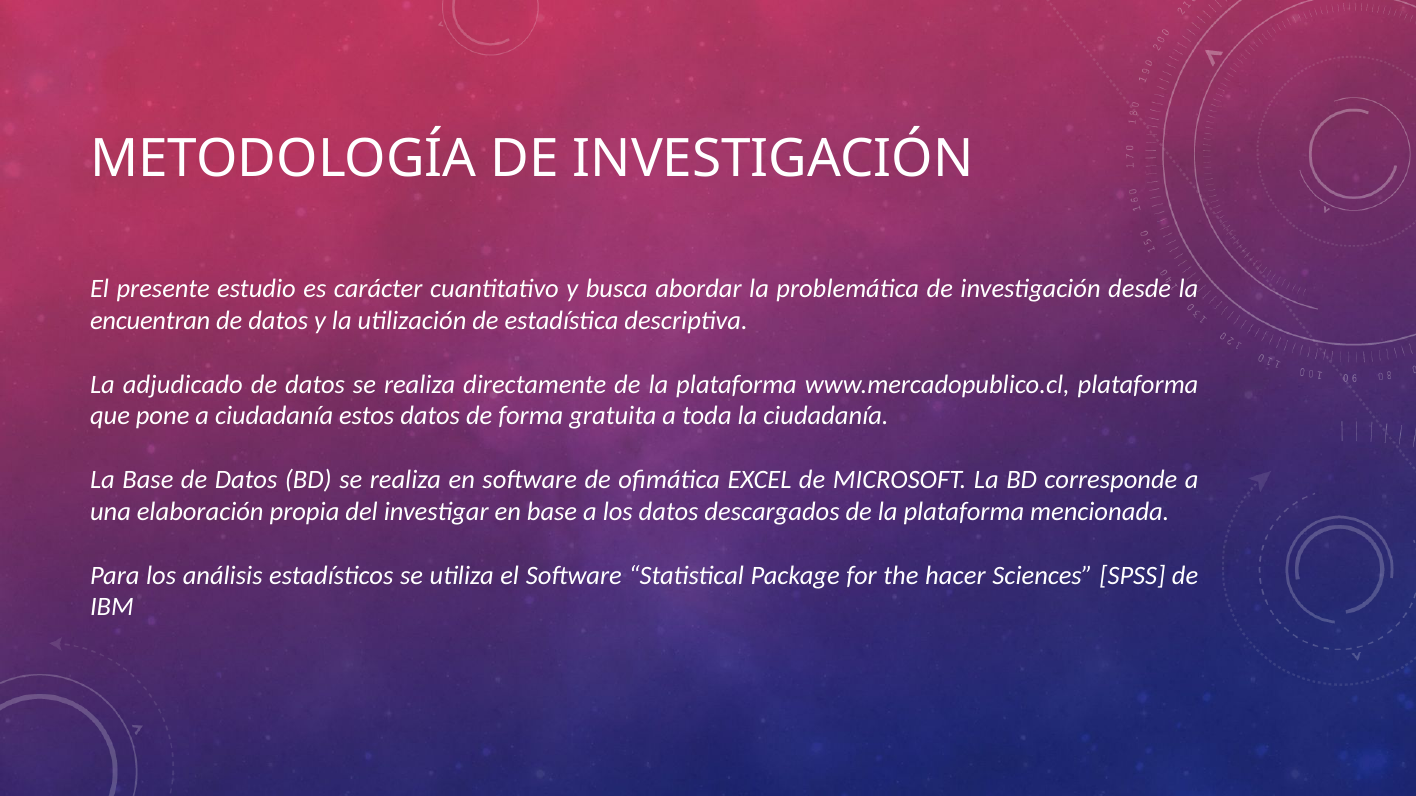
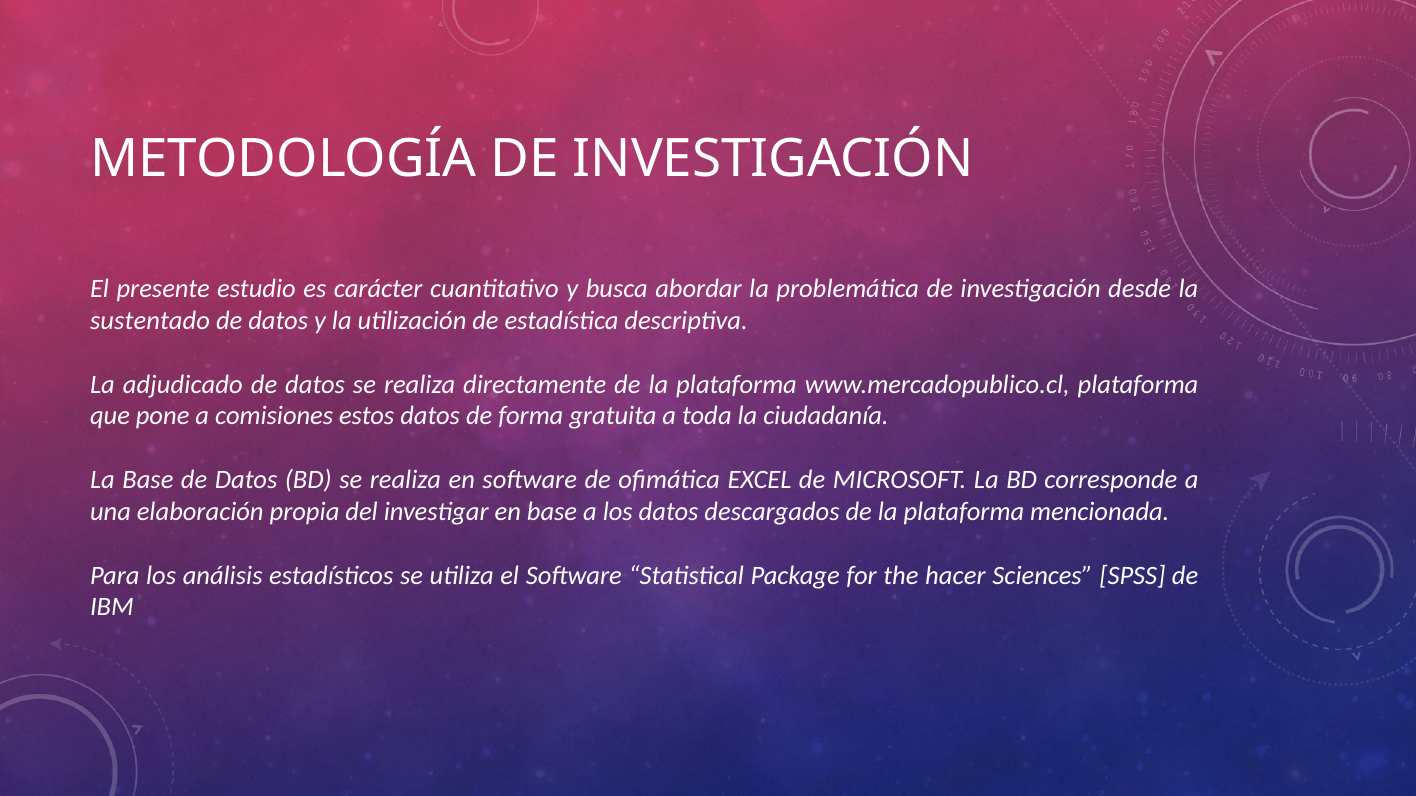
encuentran: encuentran -> sustentado (150, 321)
a ciudadanía: ciudadanía -> comisiones (274, 416)
